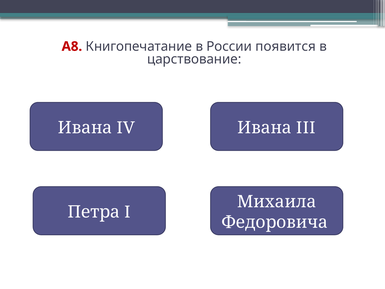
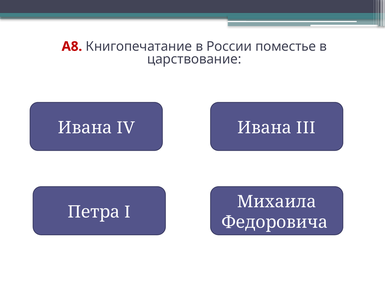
появится: появится -> поместье (286, 46)
